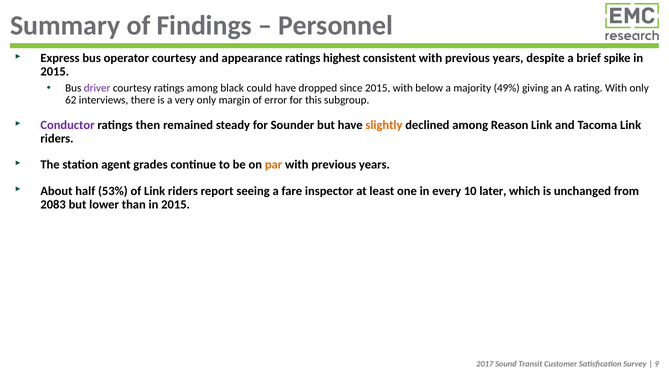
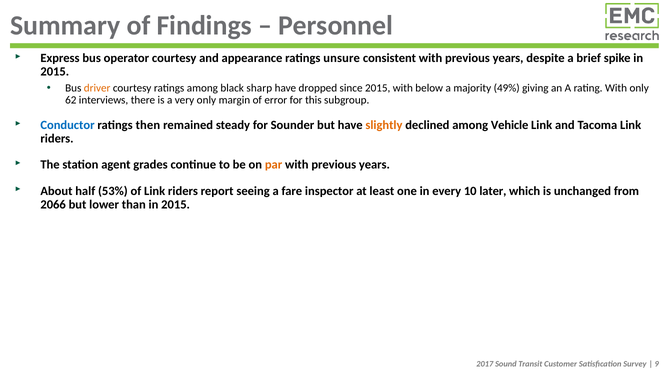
highest: highest -> unsure (342, 58)
driver colour: purple -> orange (97, 88)
could: could -> sharp (259, 88)
Conductor colour: purple -> blue (68, 125)
Reason: Reason -> Vehicle (510, 125)
2083: 2083 -> 2066 (53, 205)
